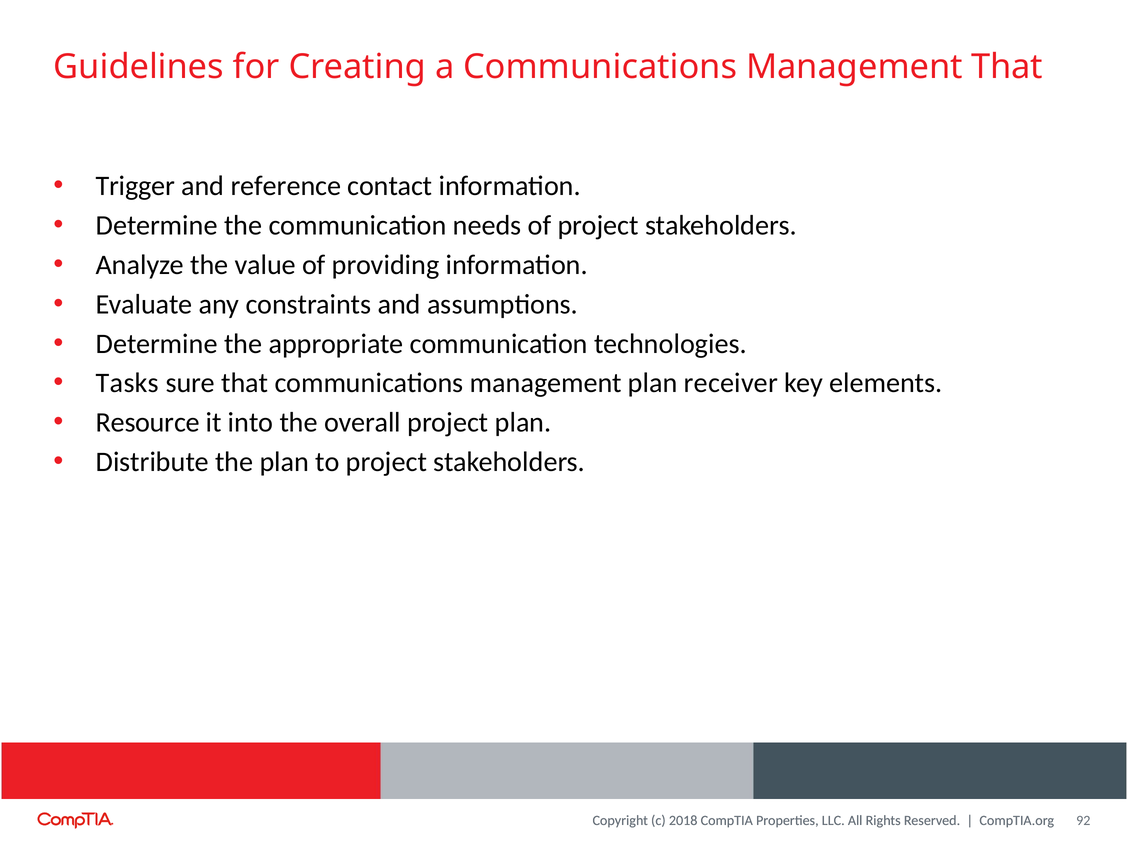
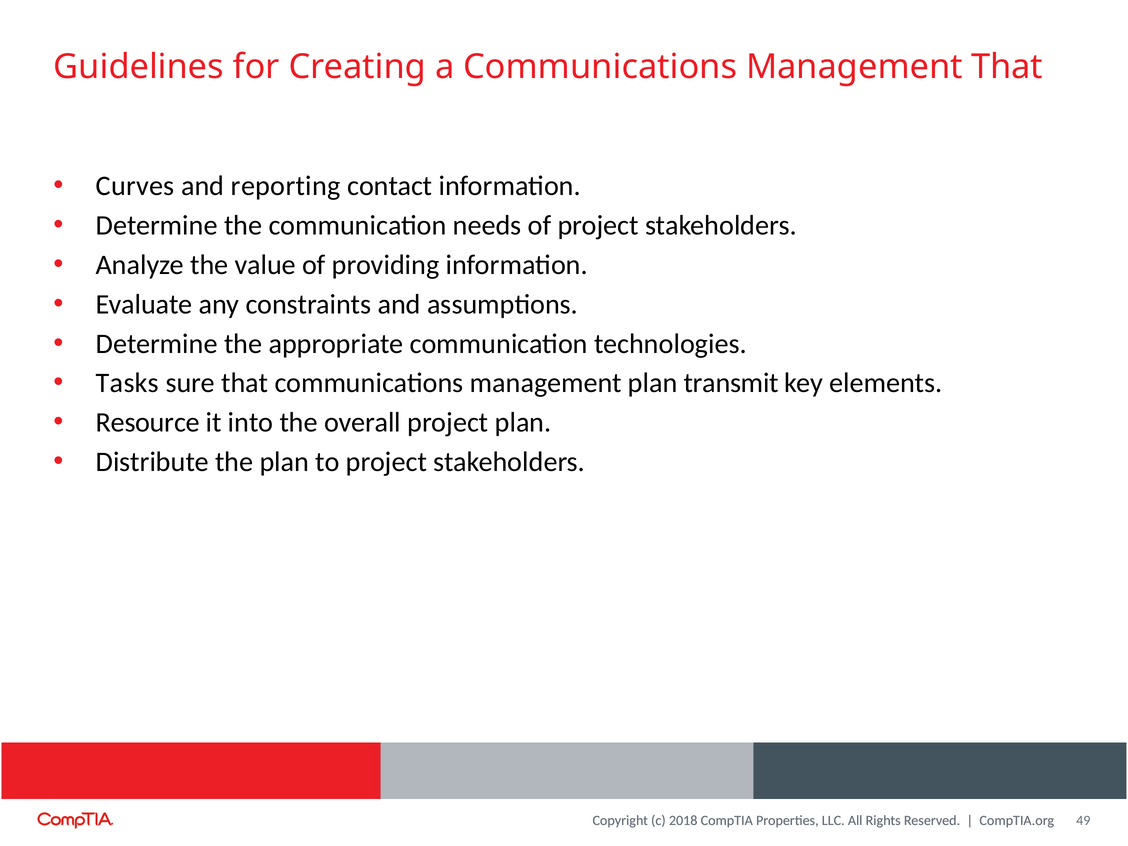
Trigger: Trigger -> Curves (135, 186)
reference: reference -> reporting (286, 186)
receiver: receiver -> transmit (731, 383)
92: 92 -> 49 (1083, 820)
